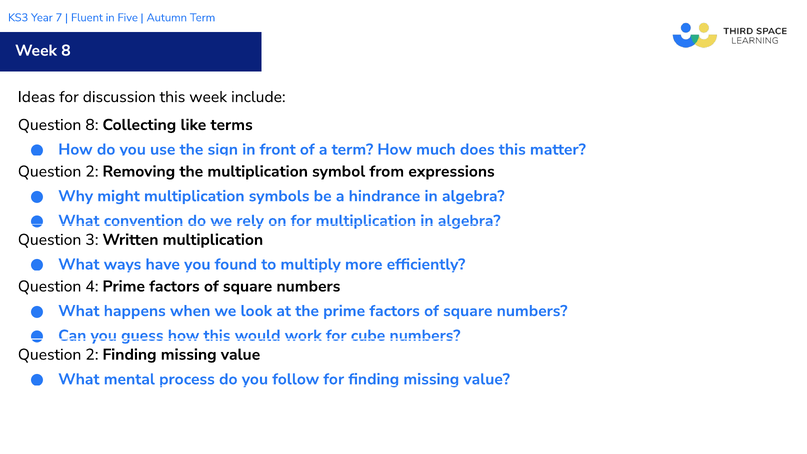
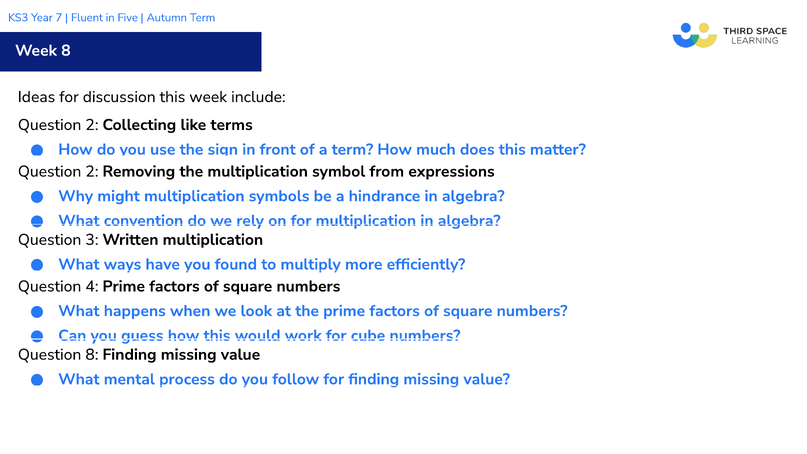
8: 8 -> 2 (92, 125)
2: 2 -> 8 (92, 355)
